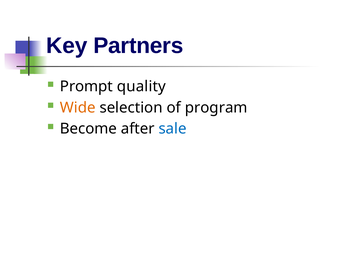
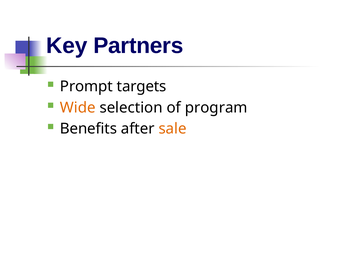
quality: quality -> targets (142, 87)
Become: Become -> Benefits (88, 129)
sale colour: blue -> orange (173, 129)
